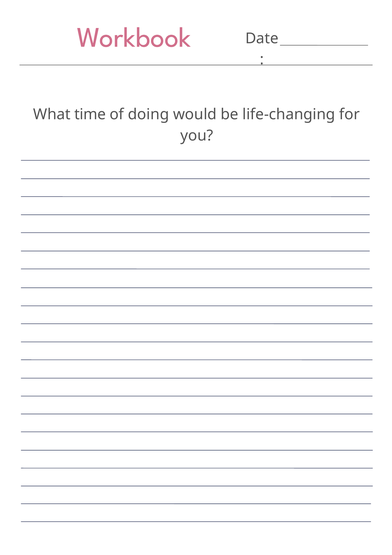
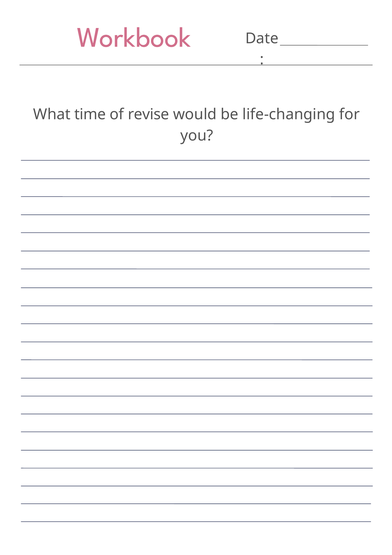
doing: doing -> revise (149, 114)
